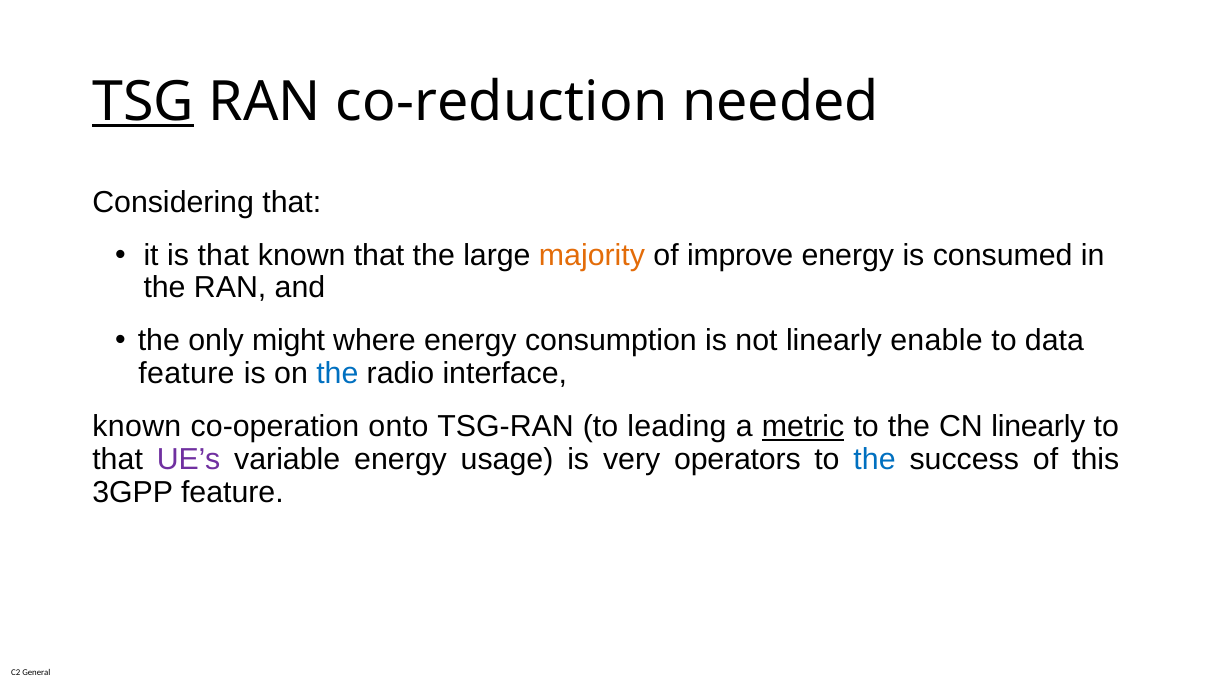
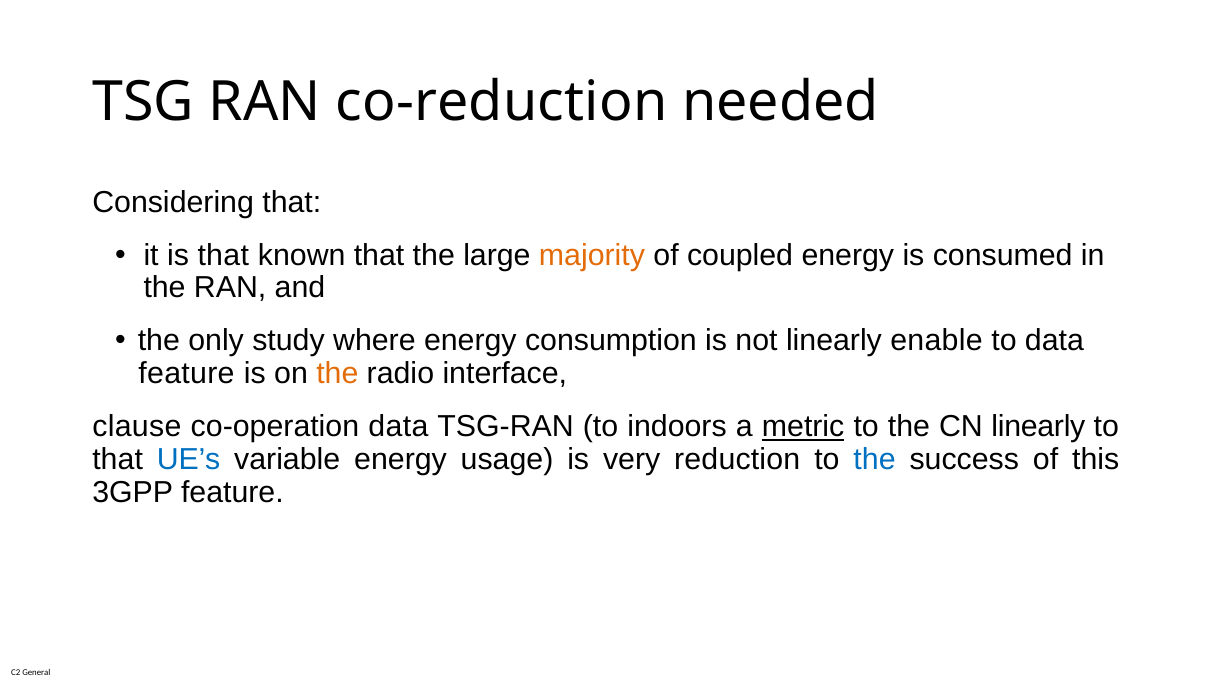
TSG underline: present -> none (143, 102)
improve: improve -> coupled (740, 255)
might: might -> study (289, 341)
the colour: blue -> orange (337, 373)
known: known -> clause (137, 426)
co-operation onto: onto -> data (398, 426)
leading: leading -> indoors (677, 426)
UE’s colour: purple -> blue (189, 459)
operators: operators -> reduction (737, 459)
